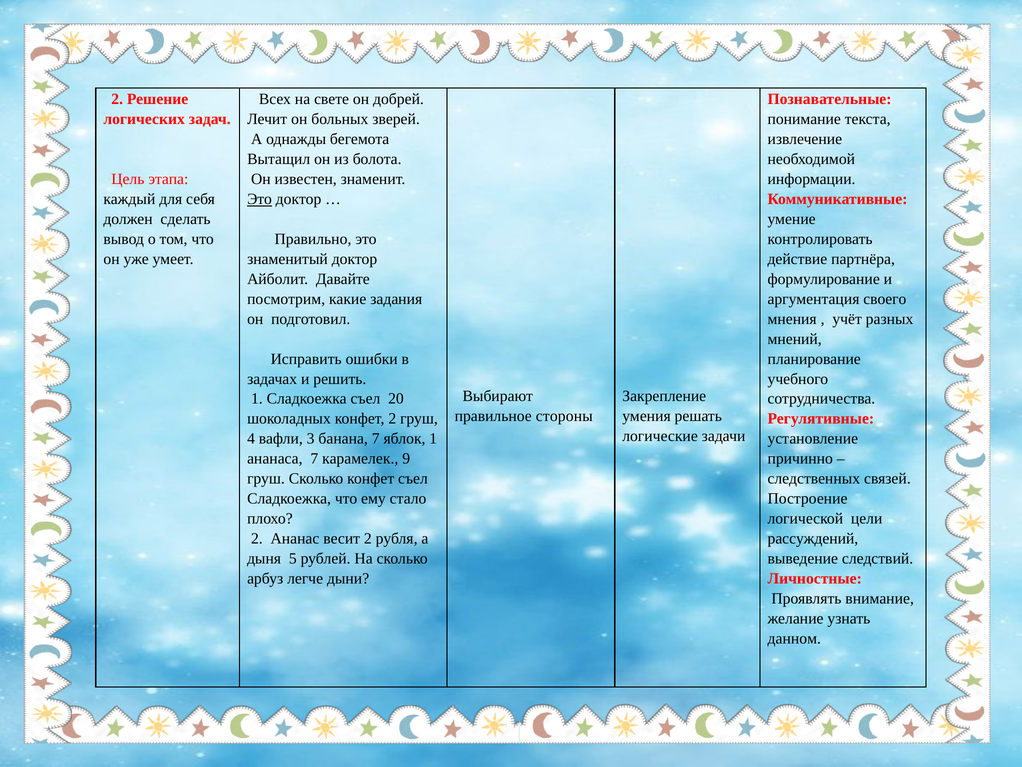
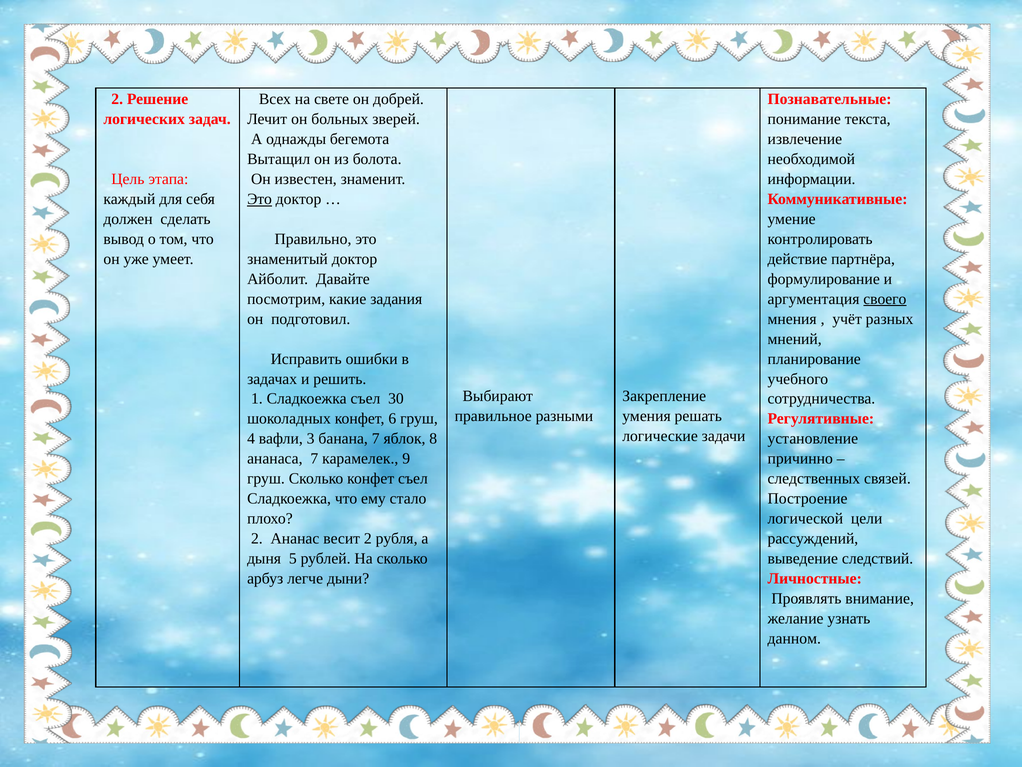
своего underline: none -> present (885, 299)
20: 20 -> 30 (396, 399)
стороны: стороны -> разными (564, 416)
конфет 2: 2 -> 6 (392, 419)
яблок 1: 1 -> 8 (433, 438)
